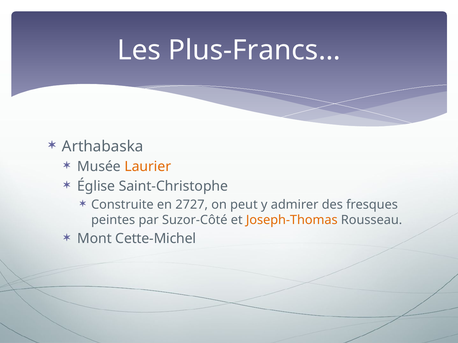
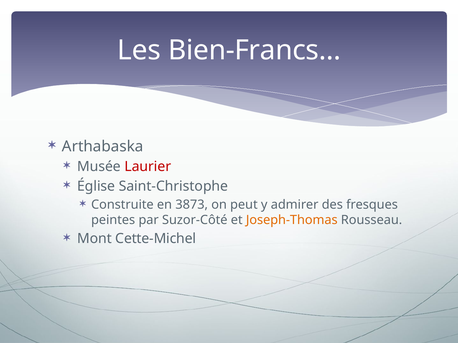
Plus-Francs…: Plus-Francs… -> Bien-Francs… (255, 50)
Laurier colour: orange -> red (148, 167)
2727: 2727 -> 3873 (192, 205)
